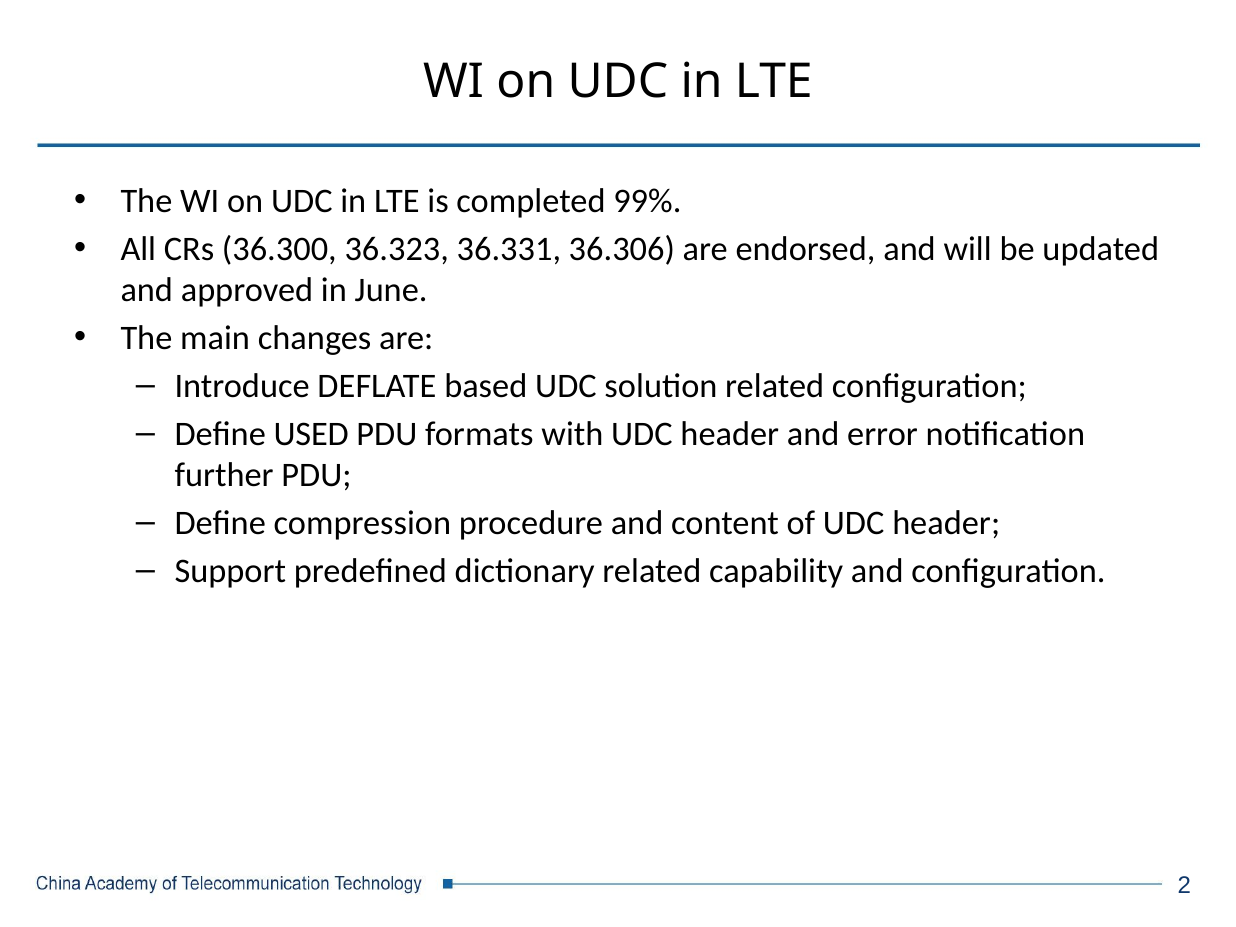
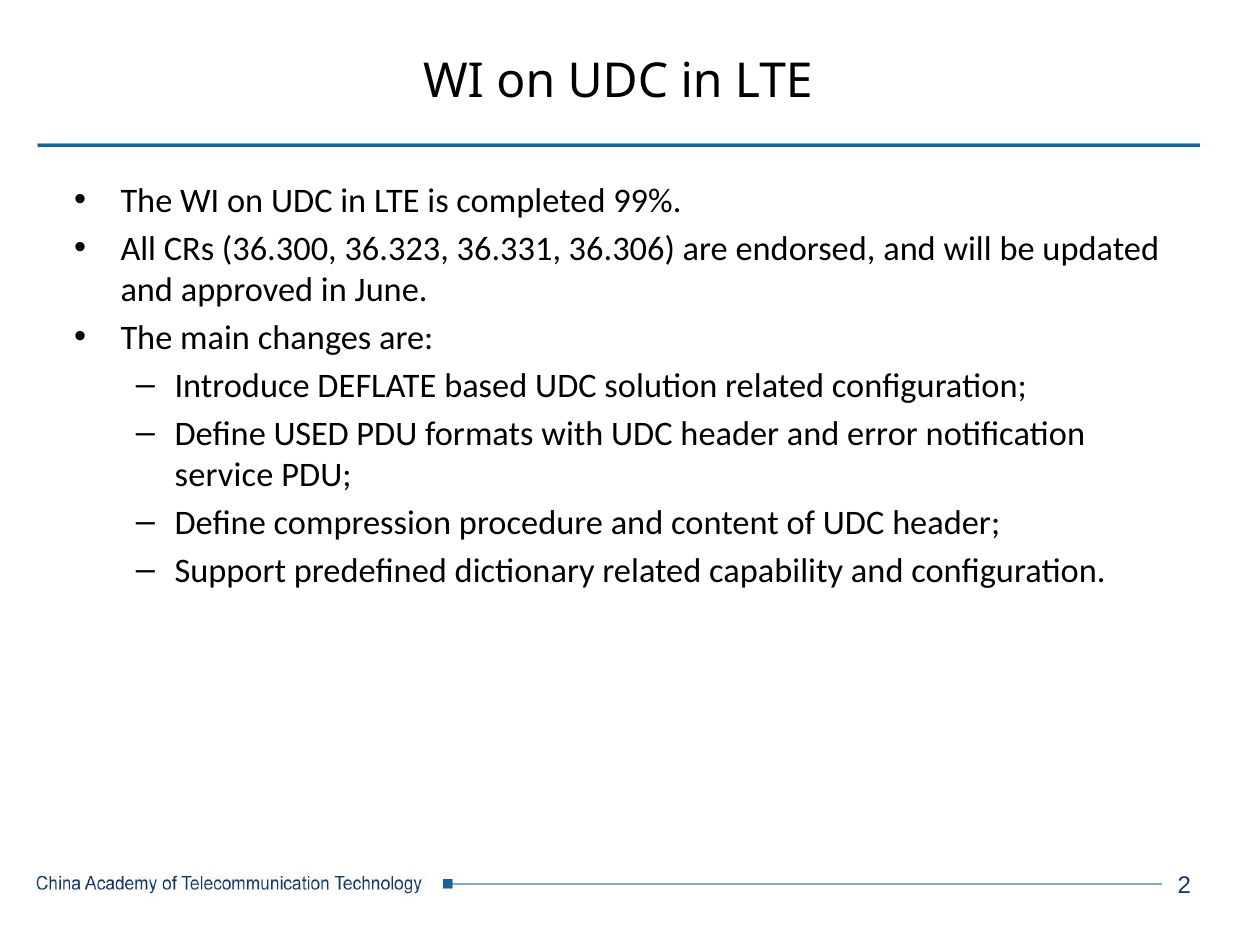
further: further -> service (224, 475)
